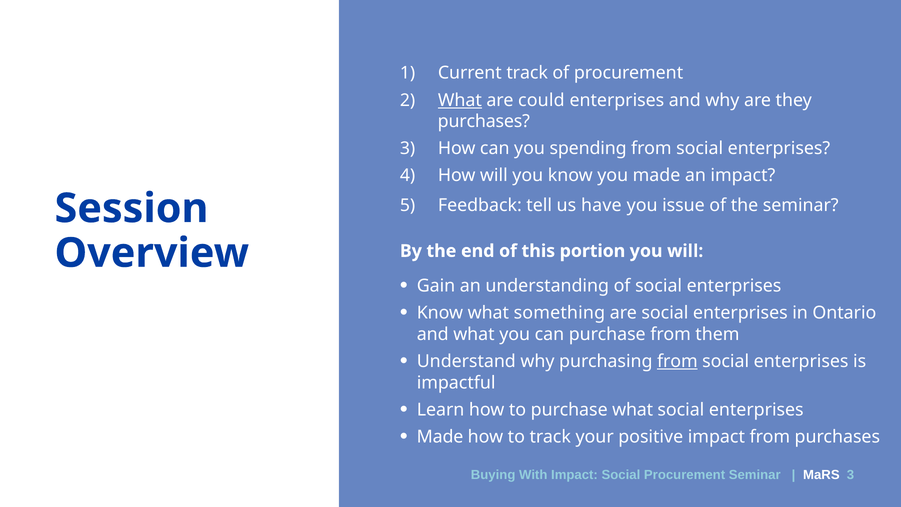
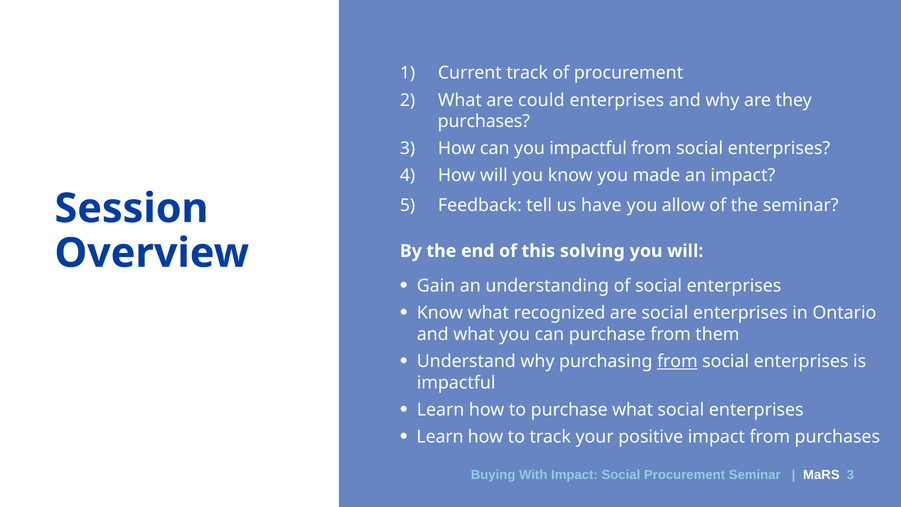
What underline: present -> none (460, 100)
you spending: spending -> impactful (588, 149)
issue: issue -> allow (683, 205)
portion: portion -> solving (592, 251)
something: something -> recognized (560, 313)
Made: Made -> Learn (440, 437)
